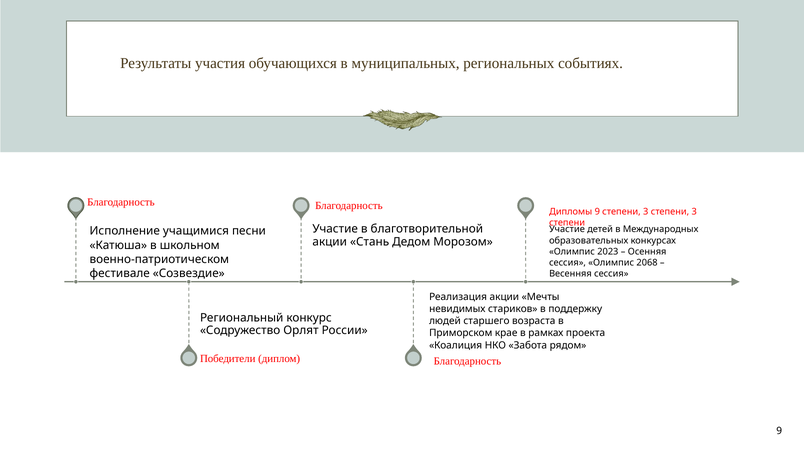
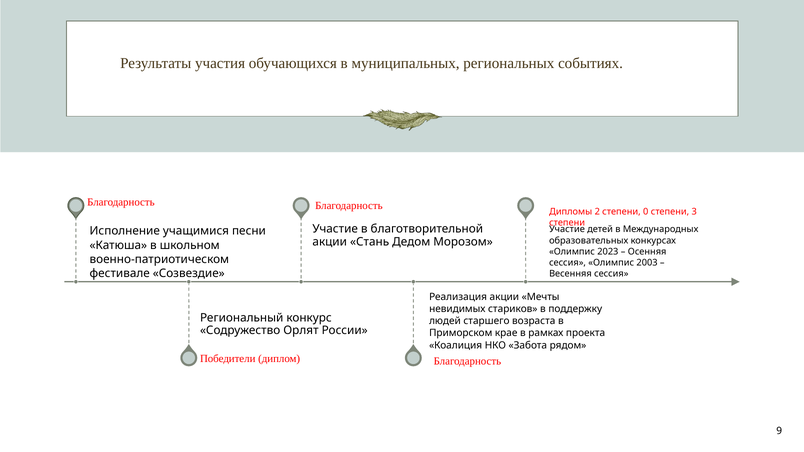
Дипломы 9: 9 -> 2 (597, 212)
3: 3 -> 0 (646, 212)
2068: 2068 -> 2003 (647, 263)
